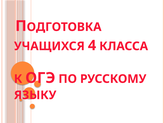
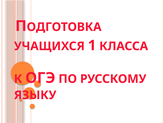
4: 4 -> 1 (92, 45)
